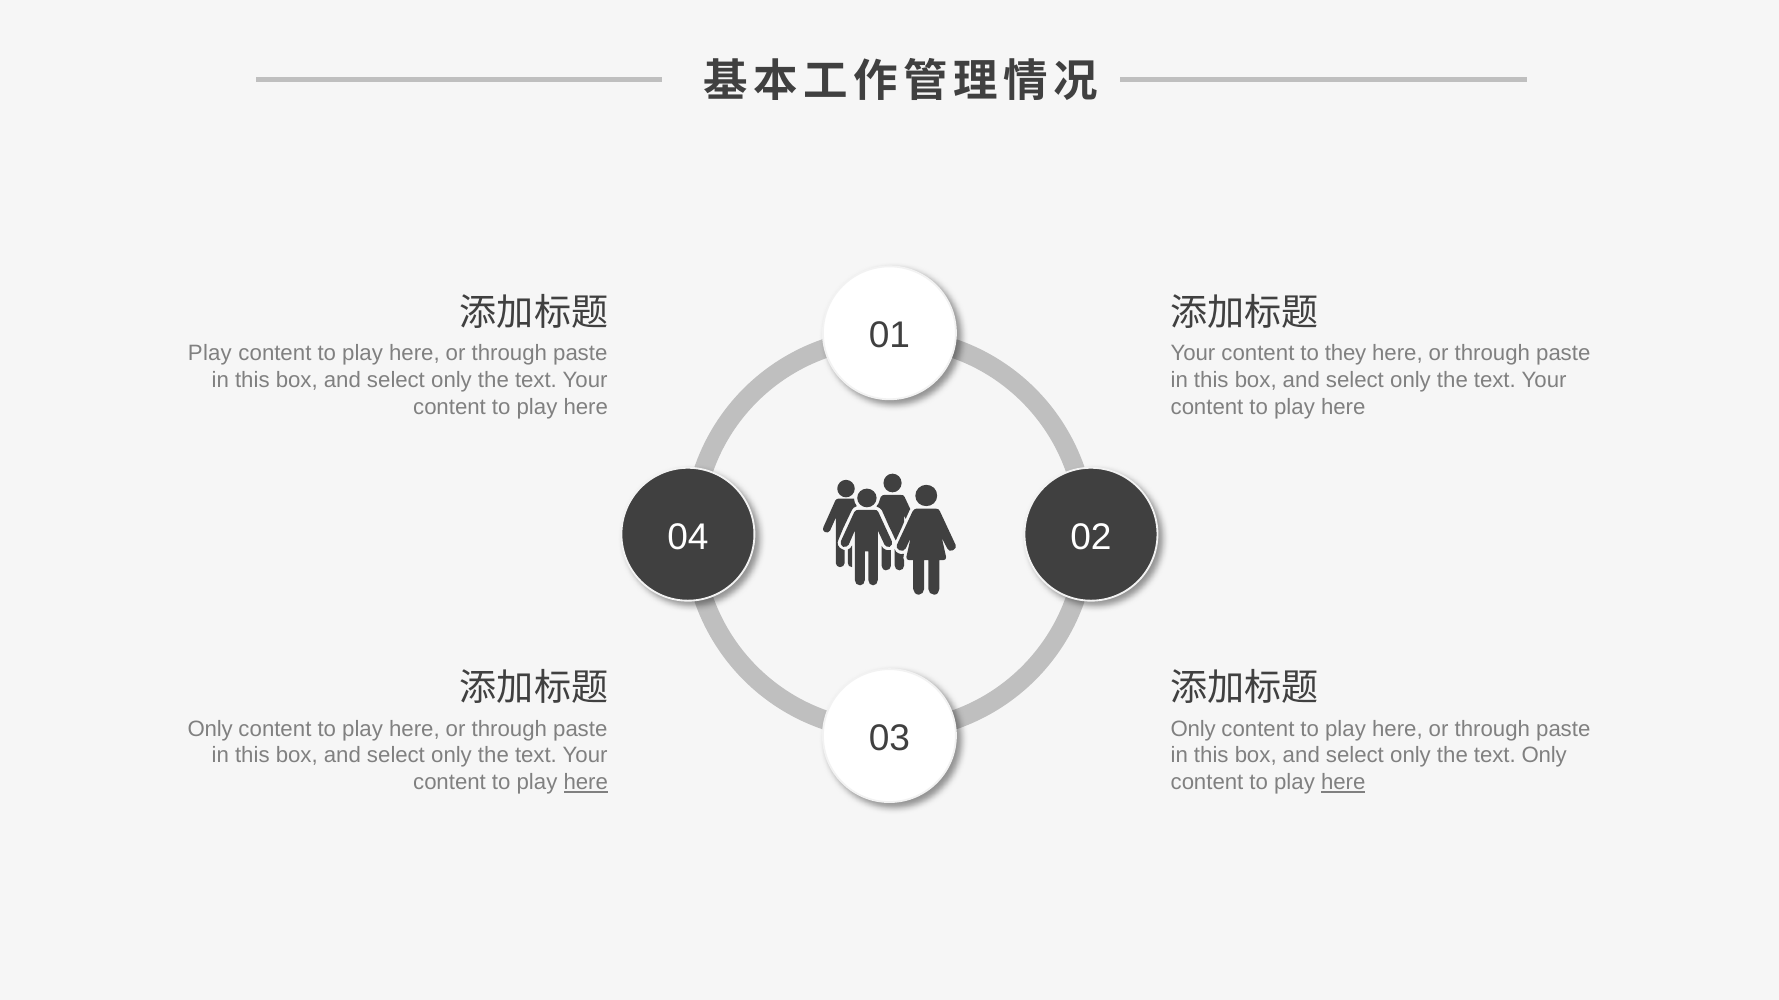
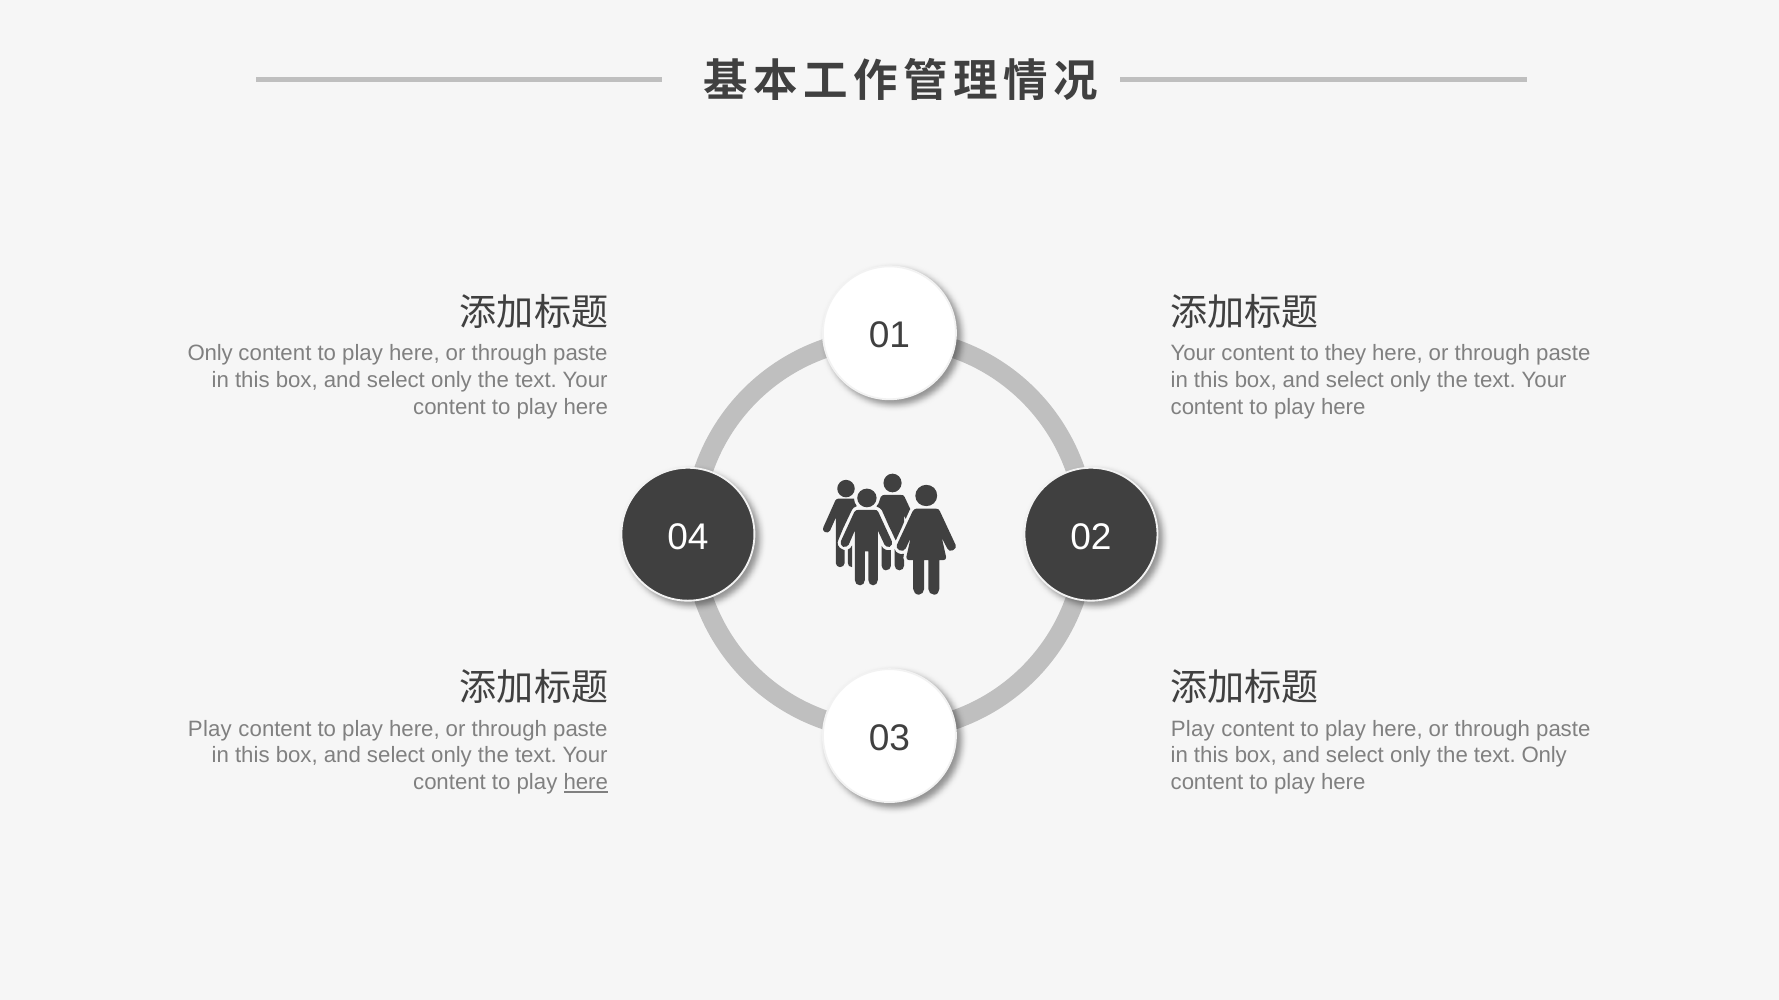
Play: Play -> Only (210, 354)
Only: Only -> Play (210, 729)
Only: Only -> Play (1193, 729)
here underline: present -> none (1343, 783)
